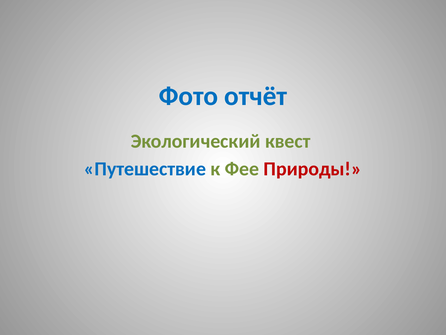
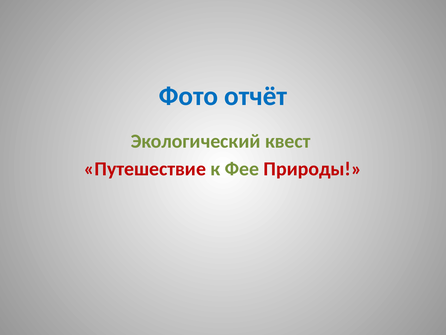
Путешествие colour: blue -> red (145, 169)
